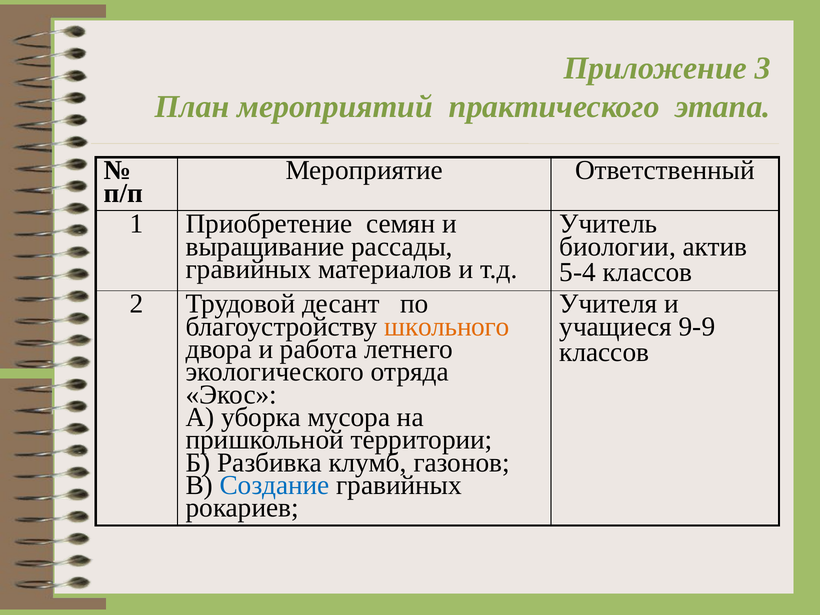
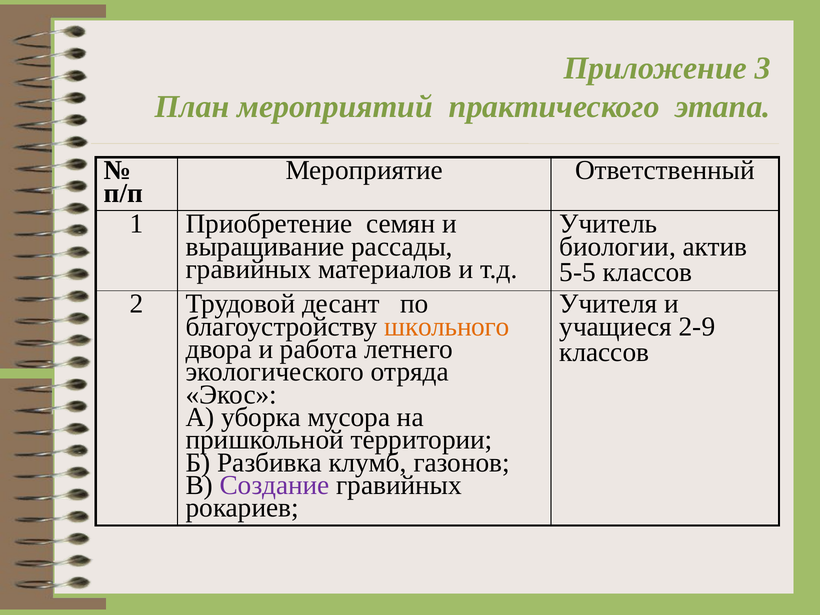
5-4: 5-4 -> 5-5 (578, 272)
9-9: 9-9 -> 2-9 (697, 327)
Создание colour: blue -> purple (275, 485)
